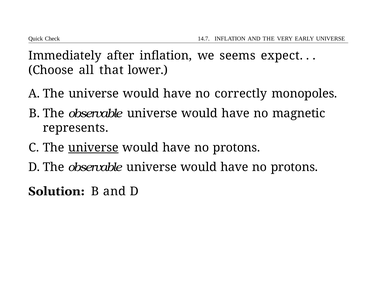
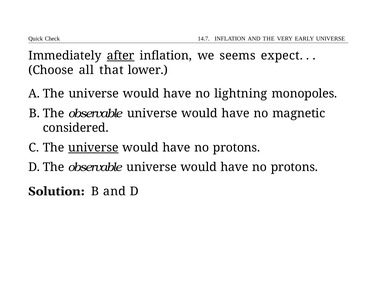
after underline: none -> present (121, 56)
correctly: correctly -> lightning (241, 94)
represents: represents -> considered (76, 128)
